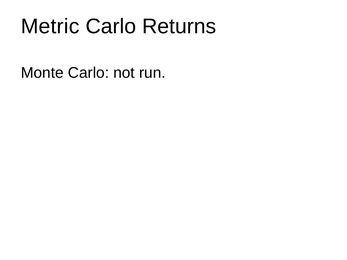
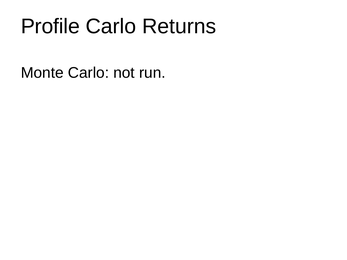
Metric: Metric -> Profile (50, 26)
